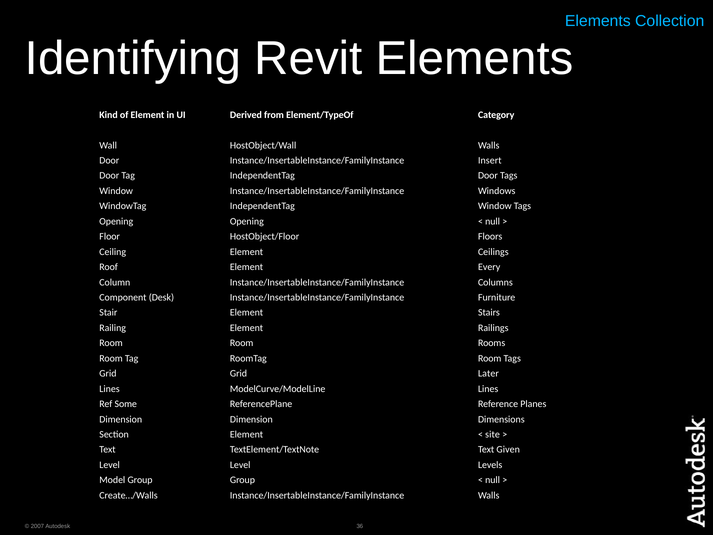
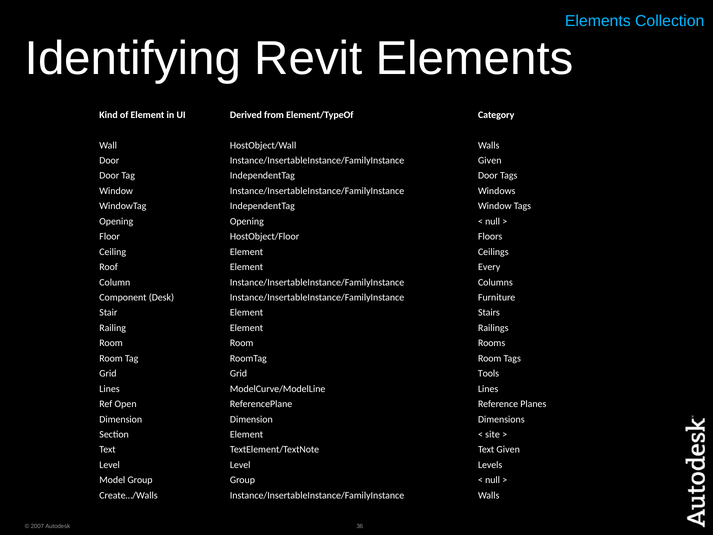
Instance/InsertableInstance/FamilyInstance Insert: Insert -> Given (490, 160)
Later: Later -> Tools (489, 373)
Some: Some -> Open (126, 404)
